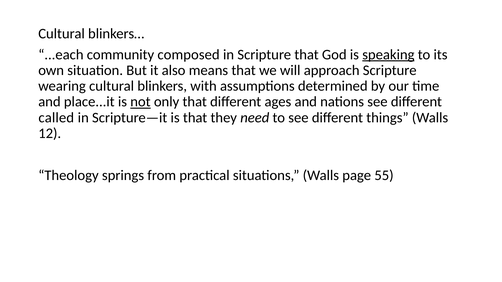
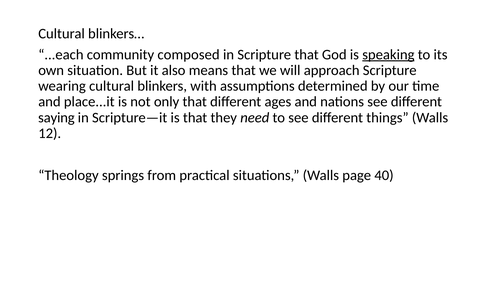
not underline: present -> none (140, 102)
called: called -> saying (56, 118)
55: 55 -> 40 (384, 176)
